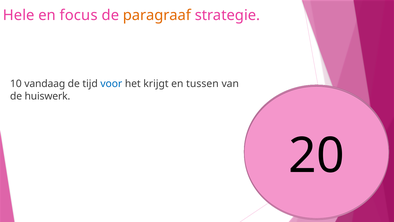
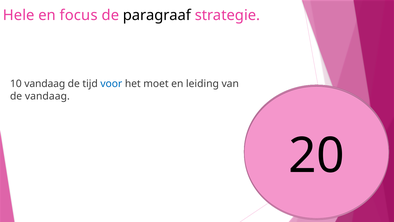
paragraaf colour: orange -> black (157, 15)
krijgt: krijgt -> moet (156, 84)
tussen: tussen -> leiding (202, 84)
de huiswerk: huiswerk -> vandaag (47, 96)
